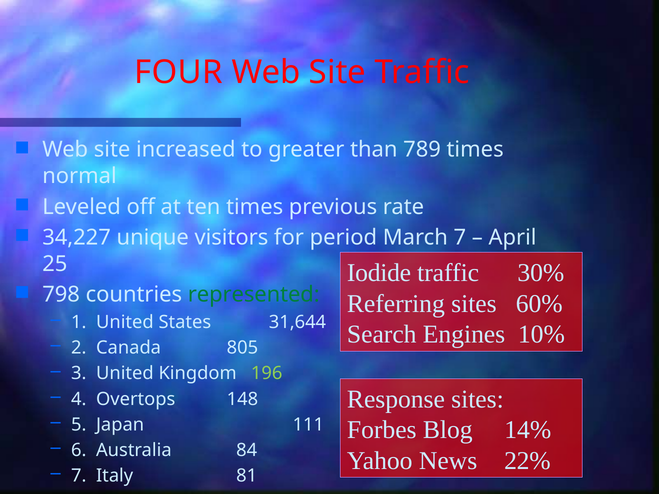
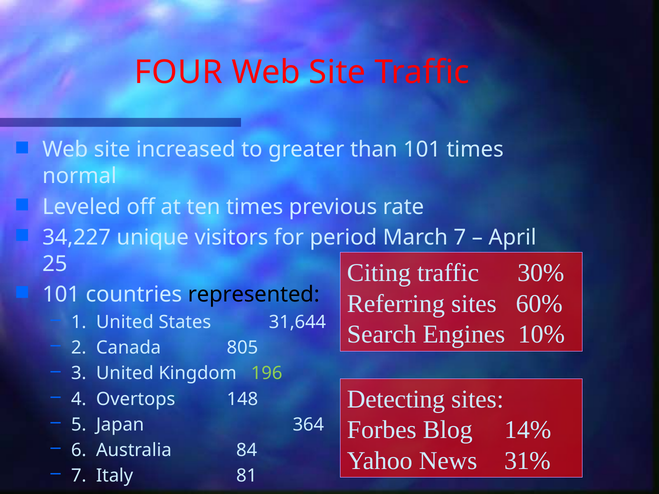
than 789: 789 -> 101 (422, 150)
Iodide: Iodide -> Citing (379, 273)
798: 798 -> 101 (61, 295)
represented colour: green -> black (254, 295)
Response: Response -> Detecting (396, 399)
111: 111 -> 364 (308, 425)
22%: 22% -> 31% (527, 461)
